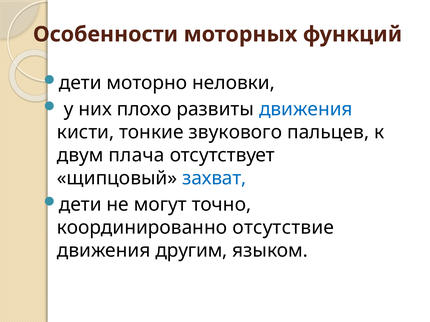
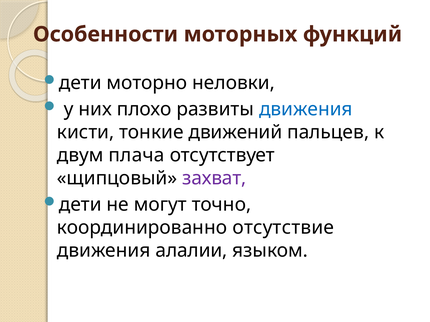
звукового: звукового -> движений (235, 132)
захват colour: blue -> purple (214, 178)
другим: другим -> алалии (191, 251)
